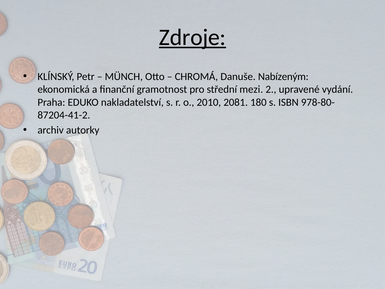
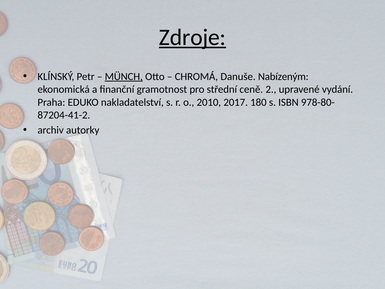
MÜNCH underline: none -> present (124, 76)
mezi: mezi -> ceně (251, 89)
2081: 2081 -> 2017 (236, 102)
